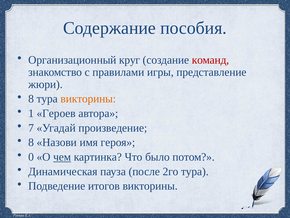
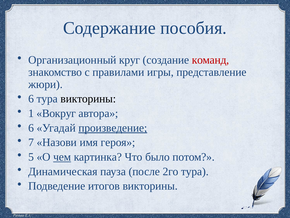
8: 8 -> 6 (31, 99)
викторины colour: orange -> black (88, 99)
Героев: Героев -> Вокруг (56, 113)
7: 7 -> 6 (31, 128)
произведение underline: none -> present (113, 128)
8: 8 -> 7 (31, 142)
0: 0 -> 5 (31, 157)
